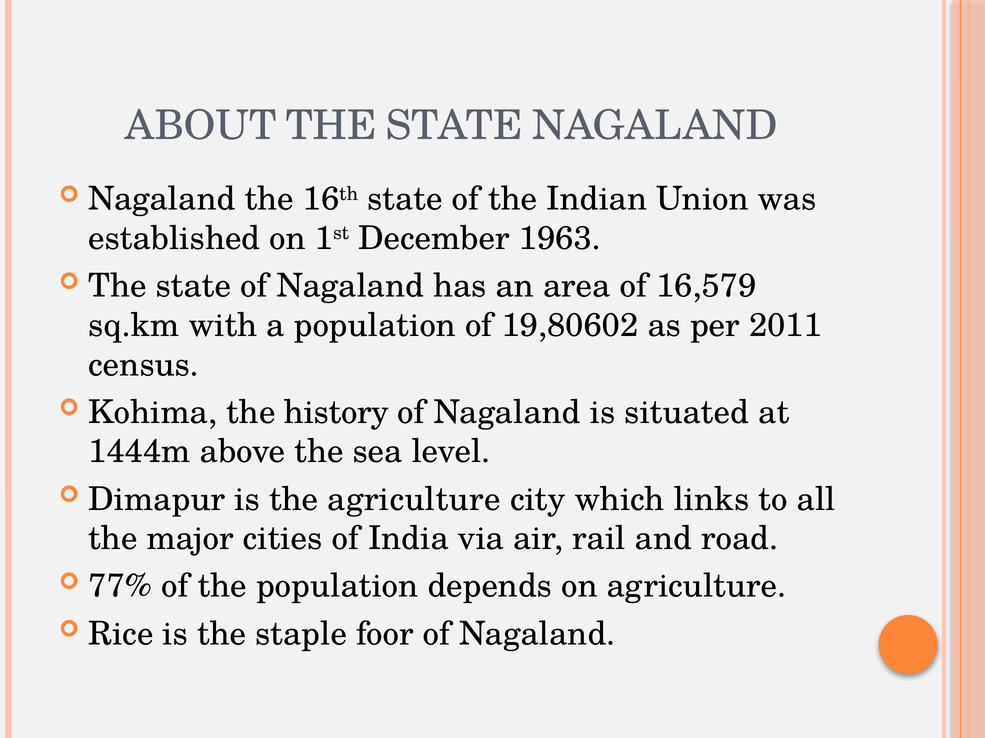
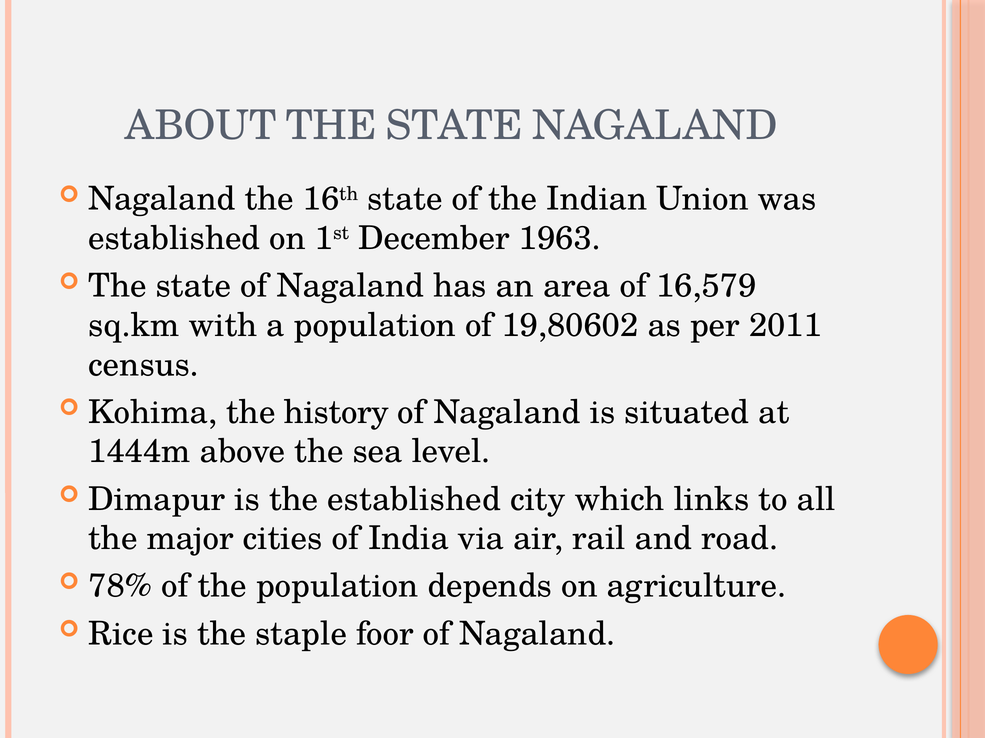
the agriculture: agriculture -> established (414, 500)
77%: 77% -> 78% (120, 587)
